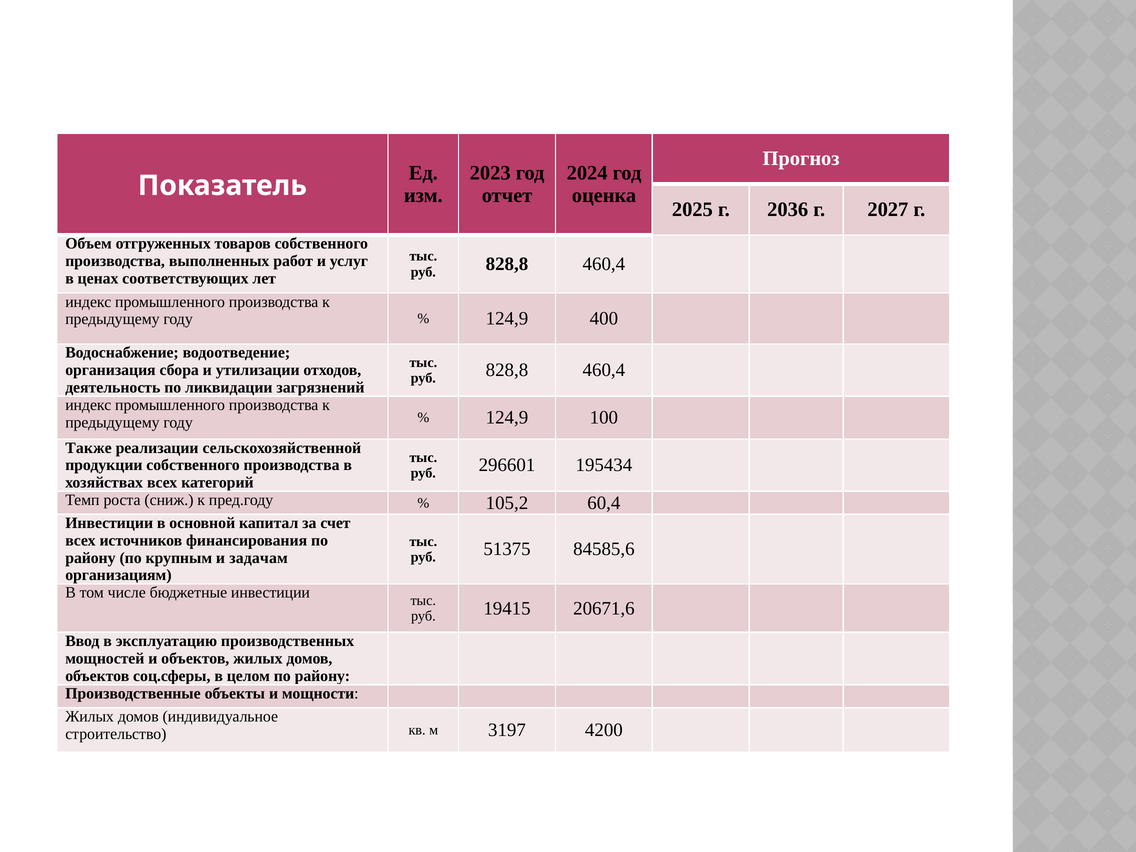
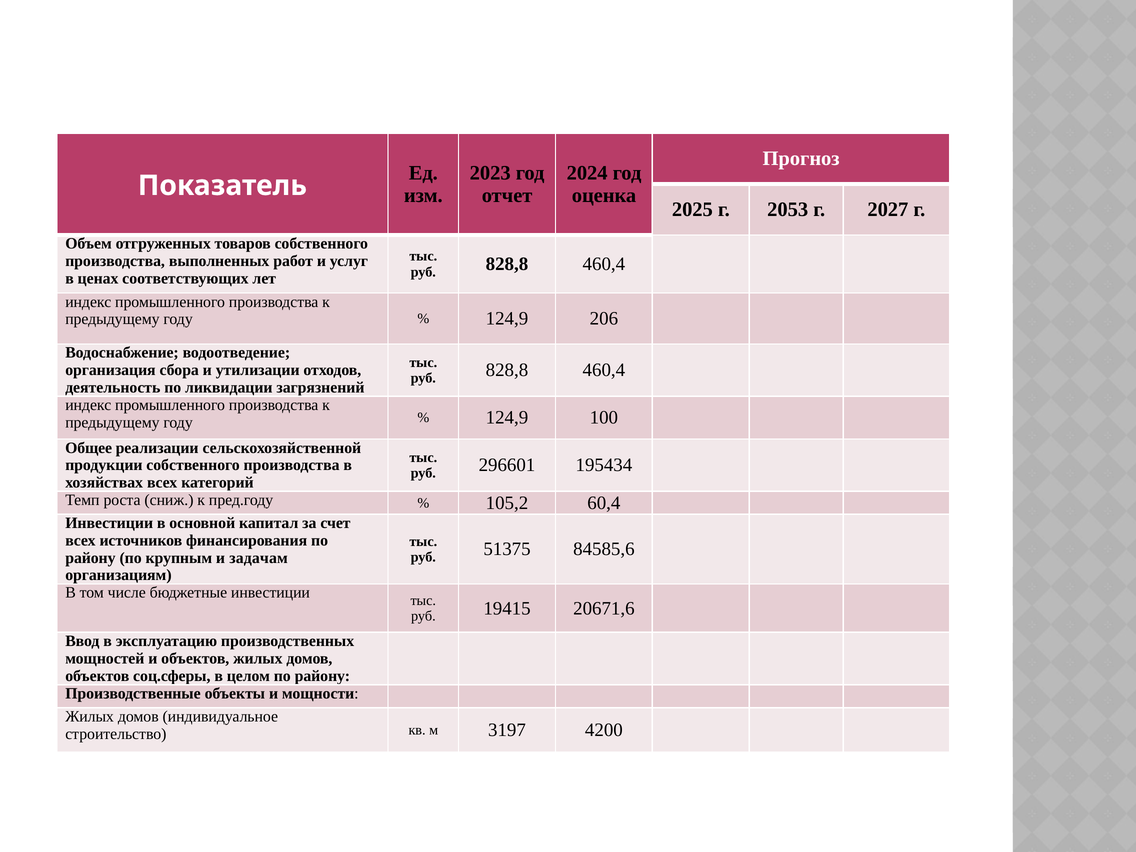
2036: 2036 -> 2053 (788, 210)
400: 400 -> 206 (604, 319)
Также: Также -> Общее (89, 448)
